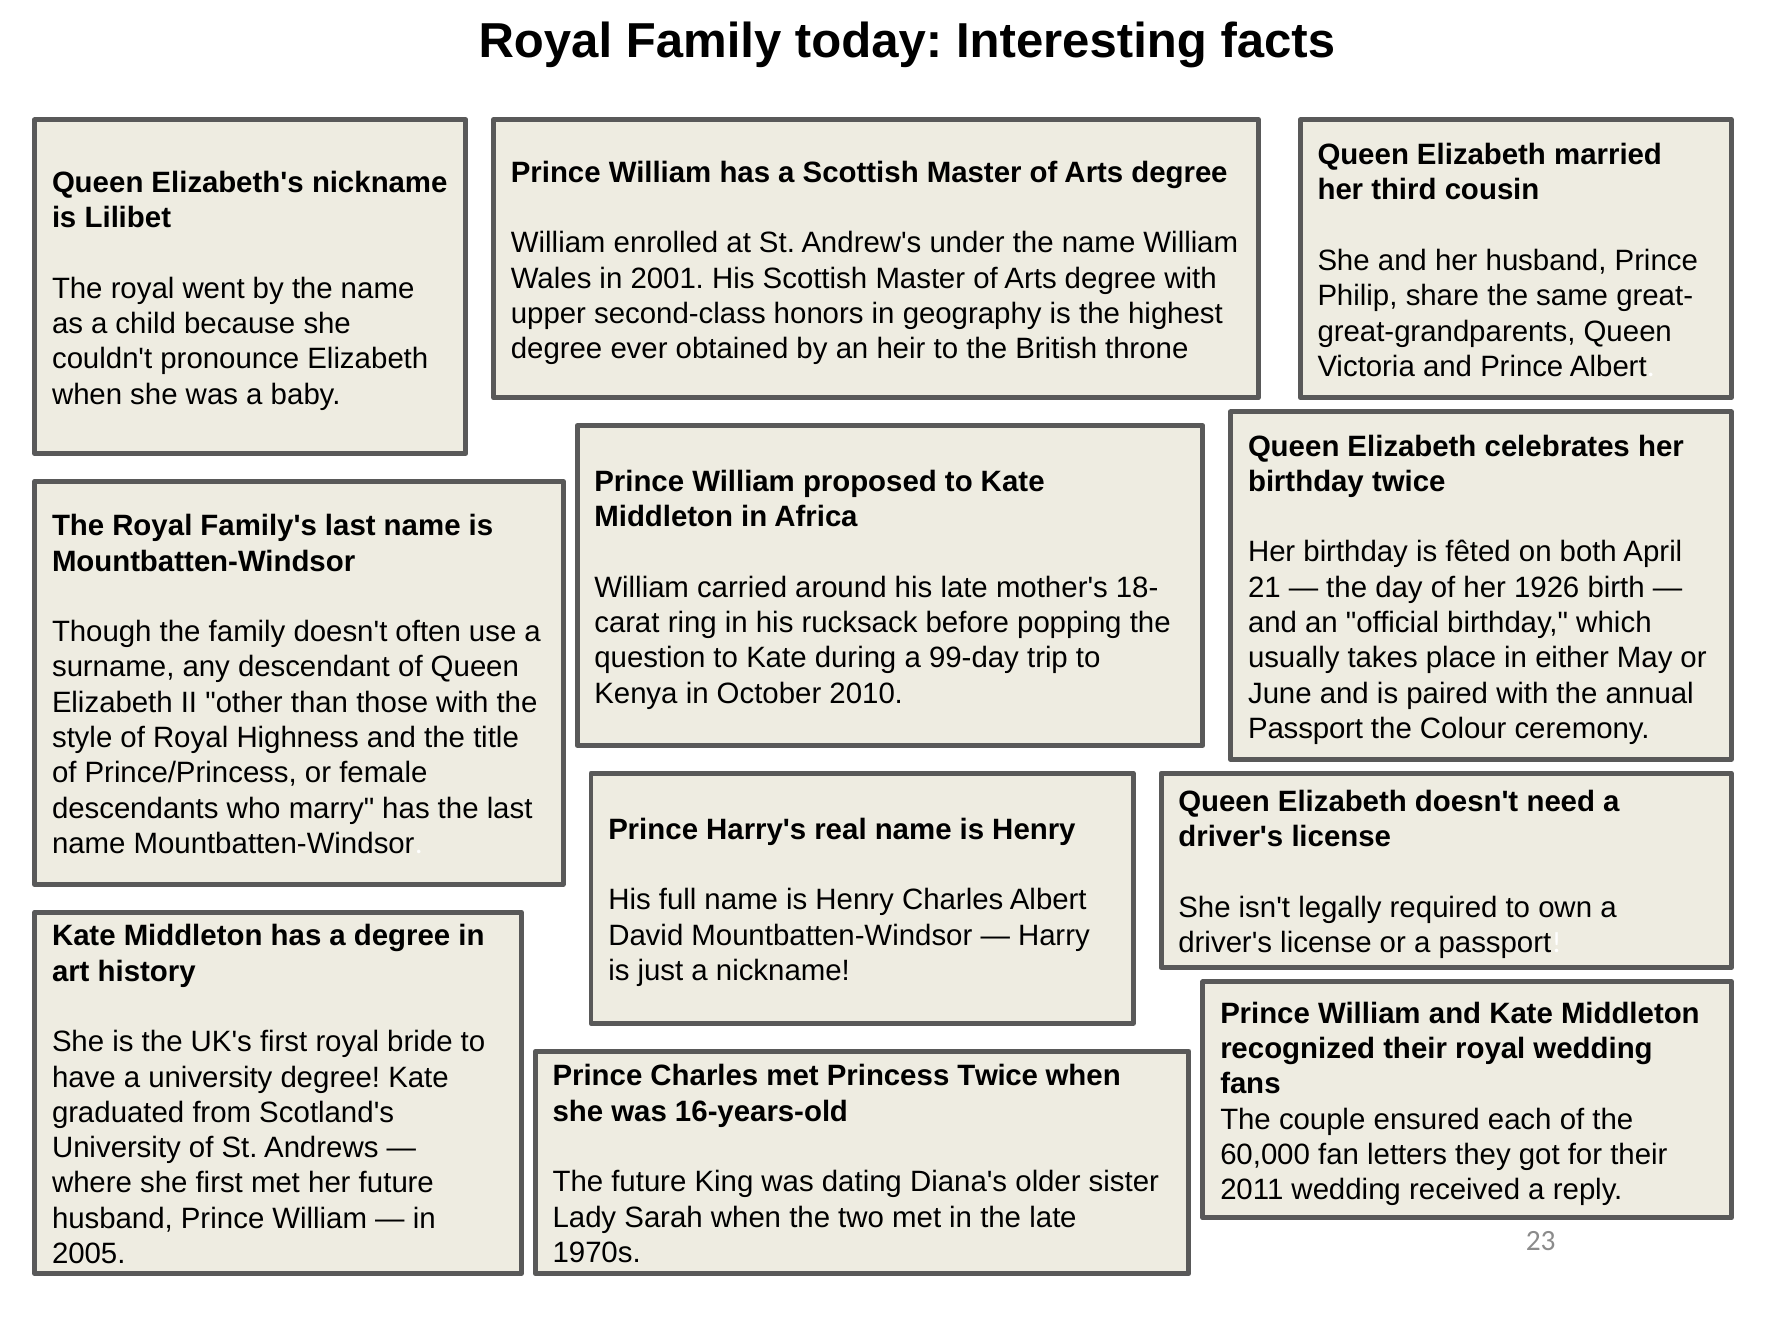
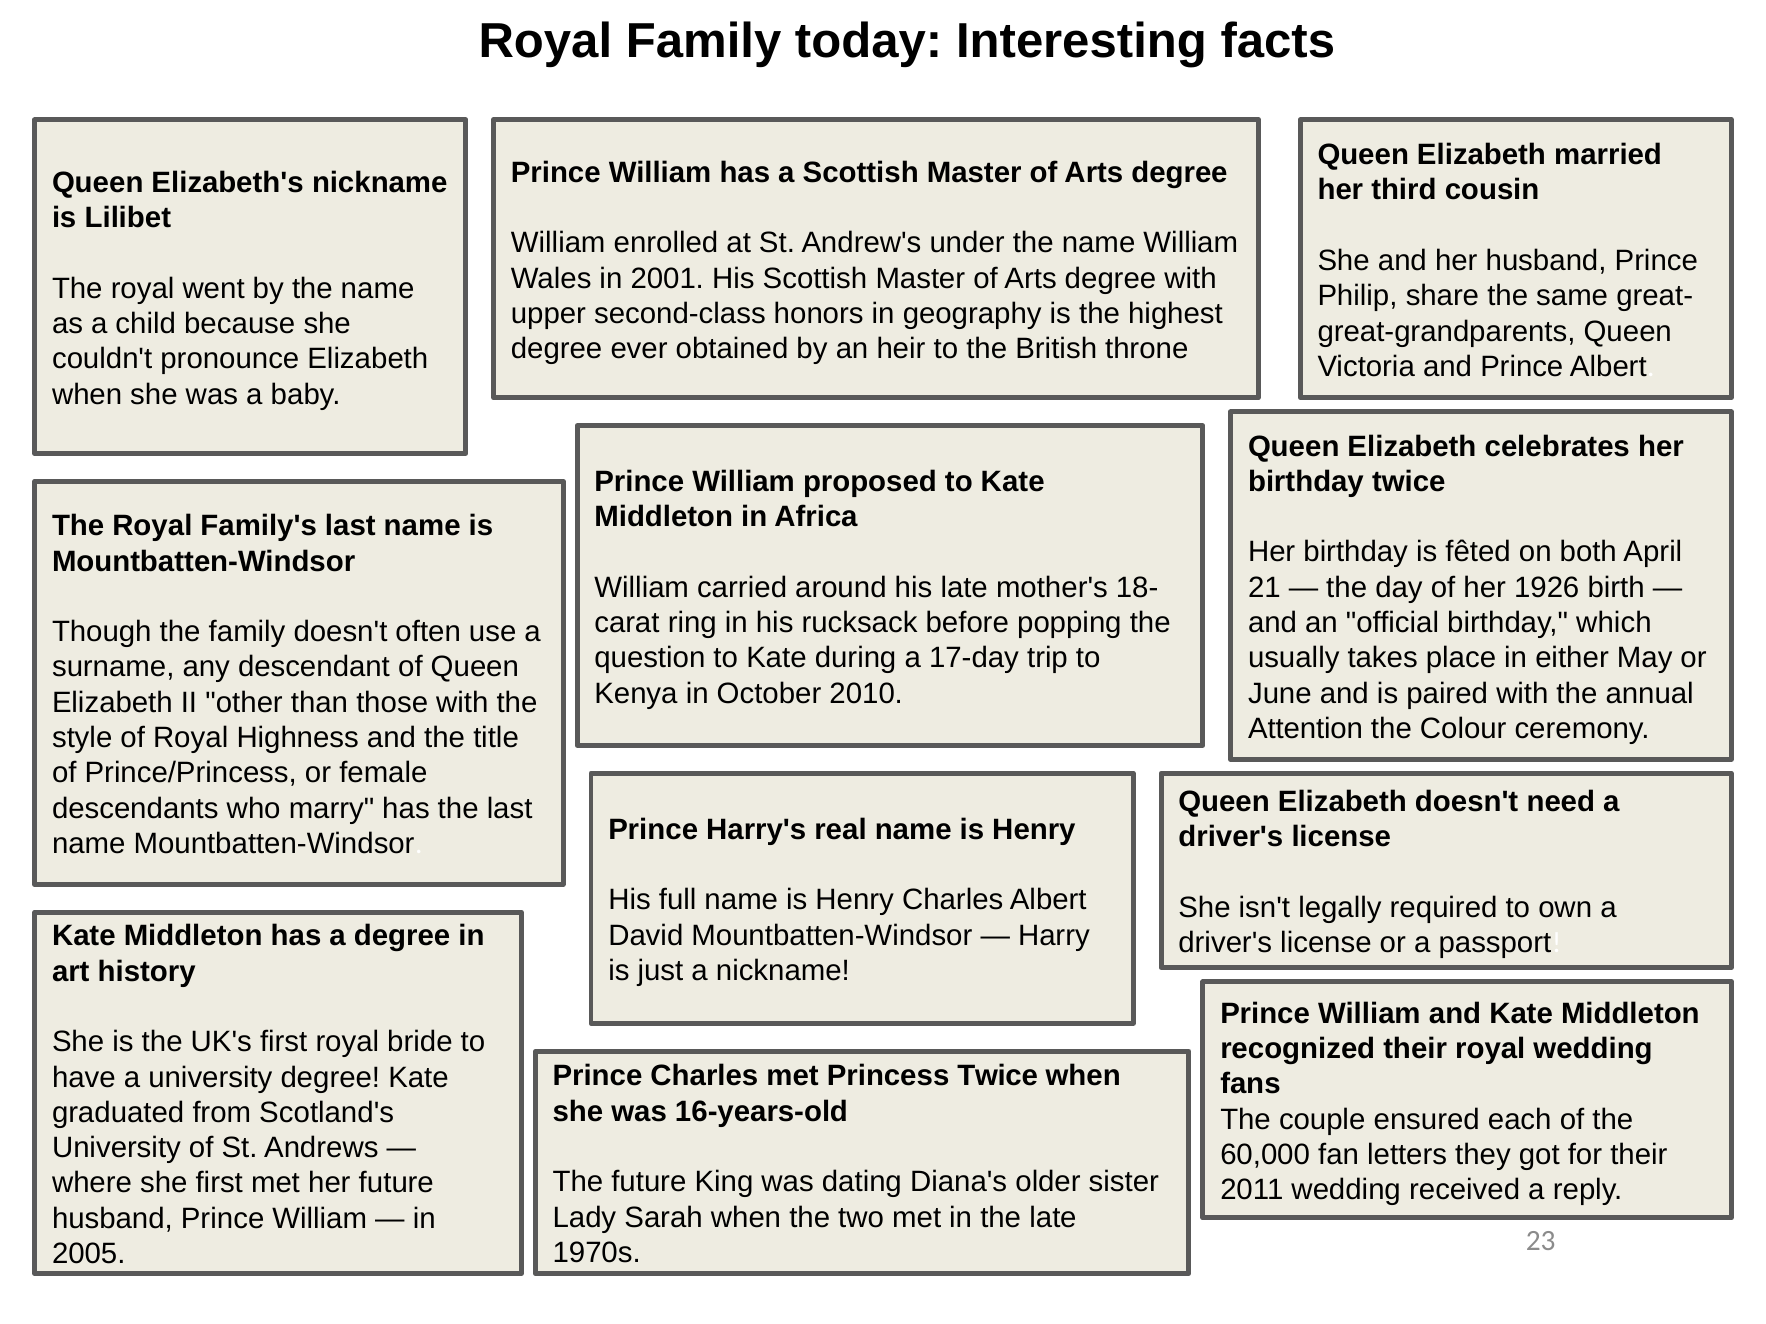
99-day: 99-day -> 17-day (974, 658)
Passport: Passport -> Attention (1306, 729)
